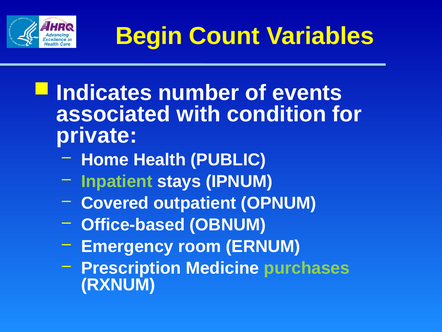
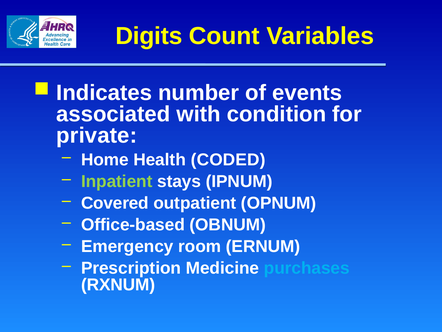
Begin: Begin -> Digits (149, 36)
PUBLIC: PUBLIC -> CODED (228, 160)
purchases colour: light green -> light blue (307, 268)
